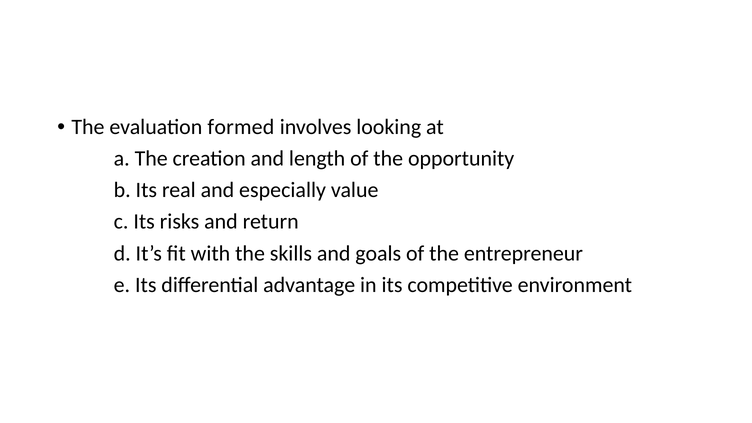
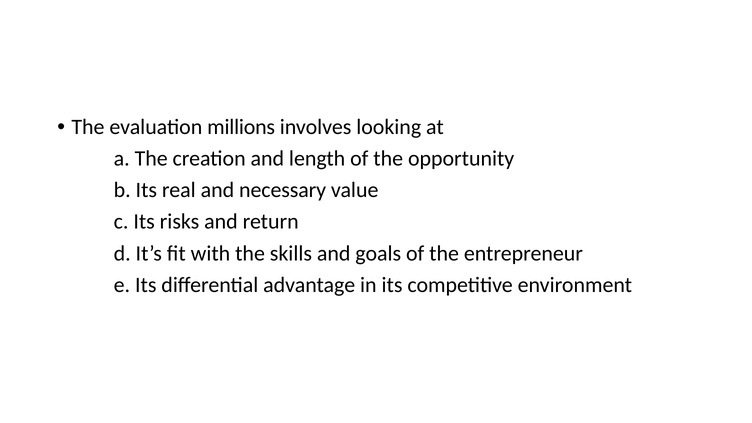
formed: formed -> millions (241, 127)
especially: especially -> necessary (283, 190)
